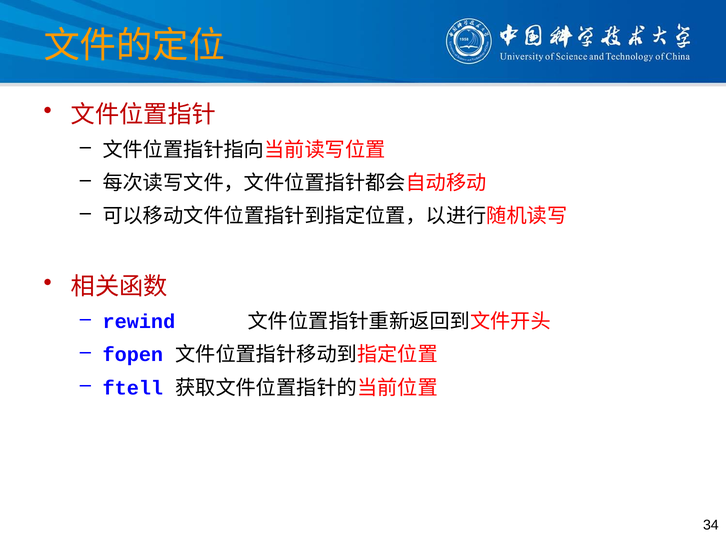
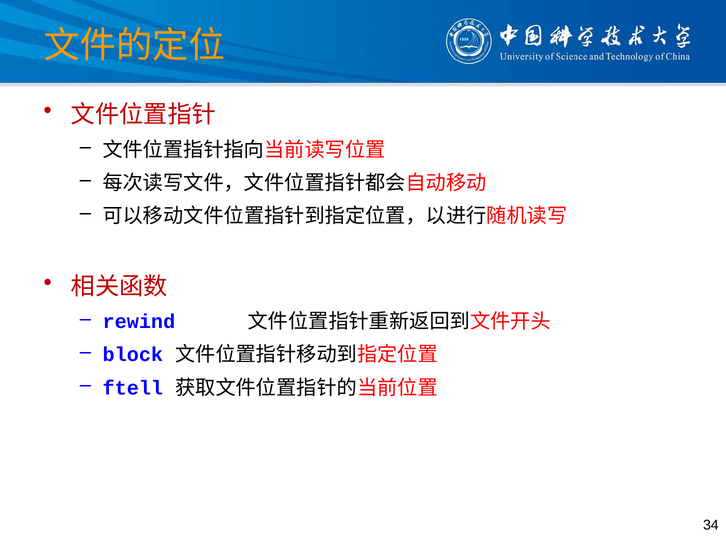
fopen: fopen -> block (133, 355)
